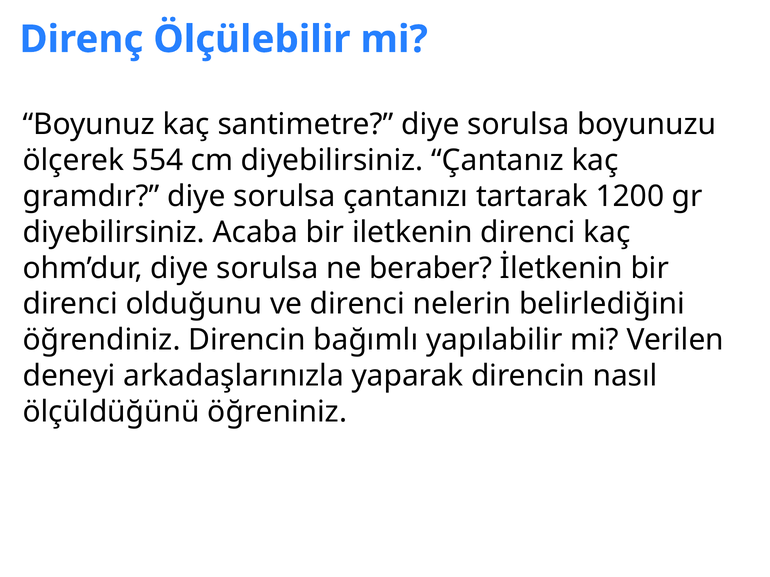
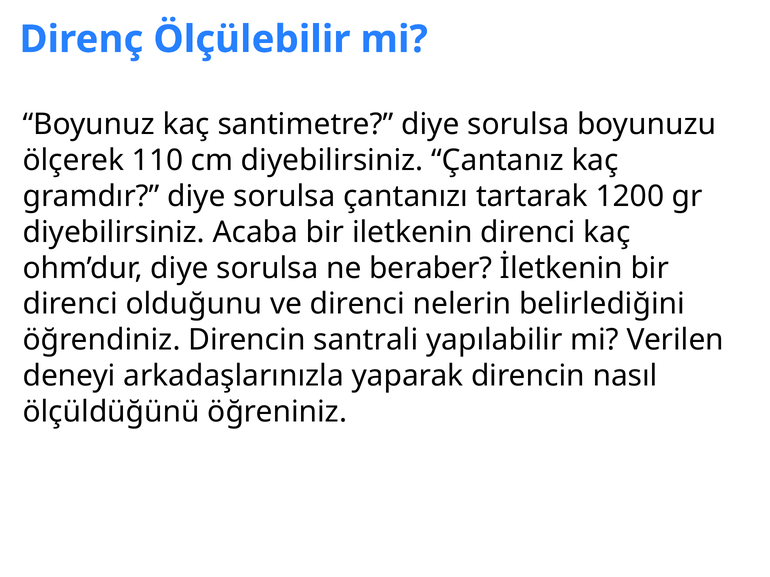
554: 554 -> 110 (158, 161)
bağımlı: bağımlı -> santrali (366, 340)
